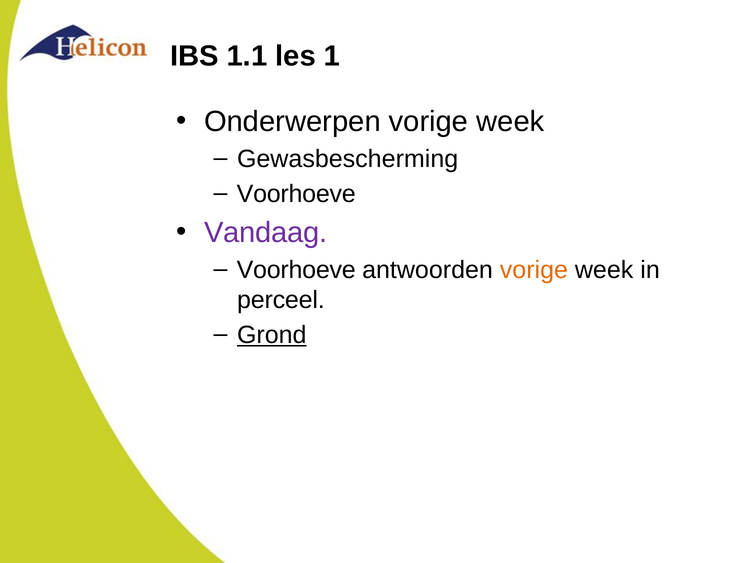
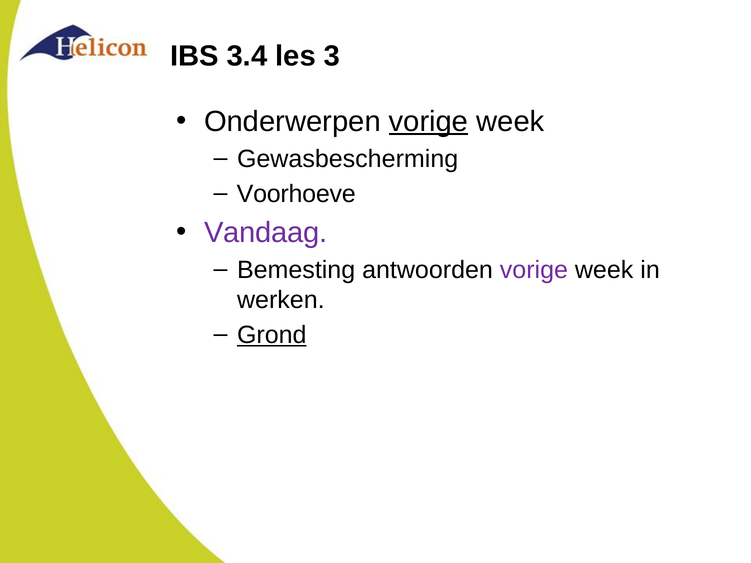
1.1: 1.1 -> 3.4 (247, 56)
1: 1 -> 3 (332, 56)
vorige underline: none -> present (429, 122)
Voorhoeve: Voorhoeve -> Bemesting (296, 270)
vorige colour: orange -> purple (534, 270)
perceel: perceel -> werken (281, 300)
